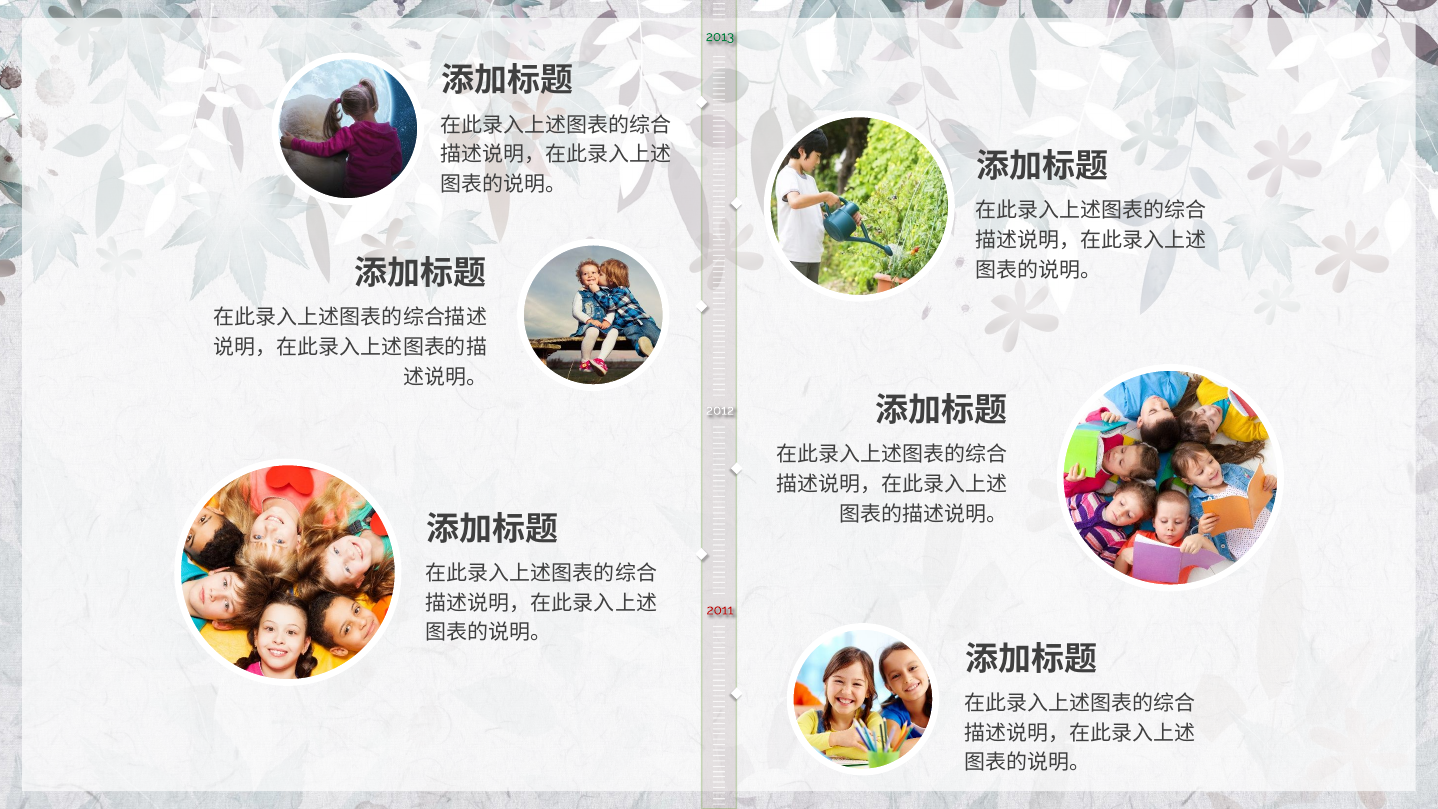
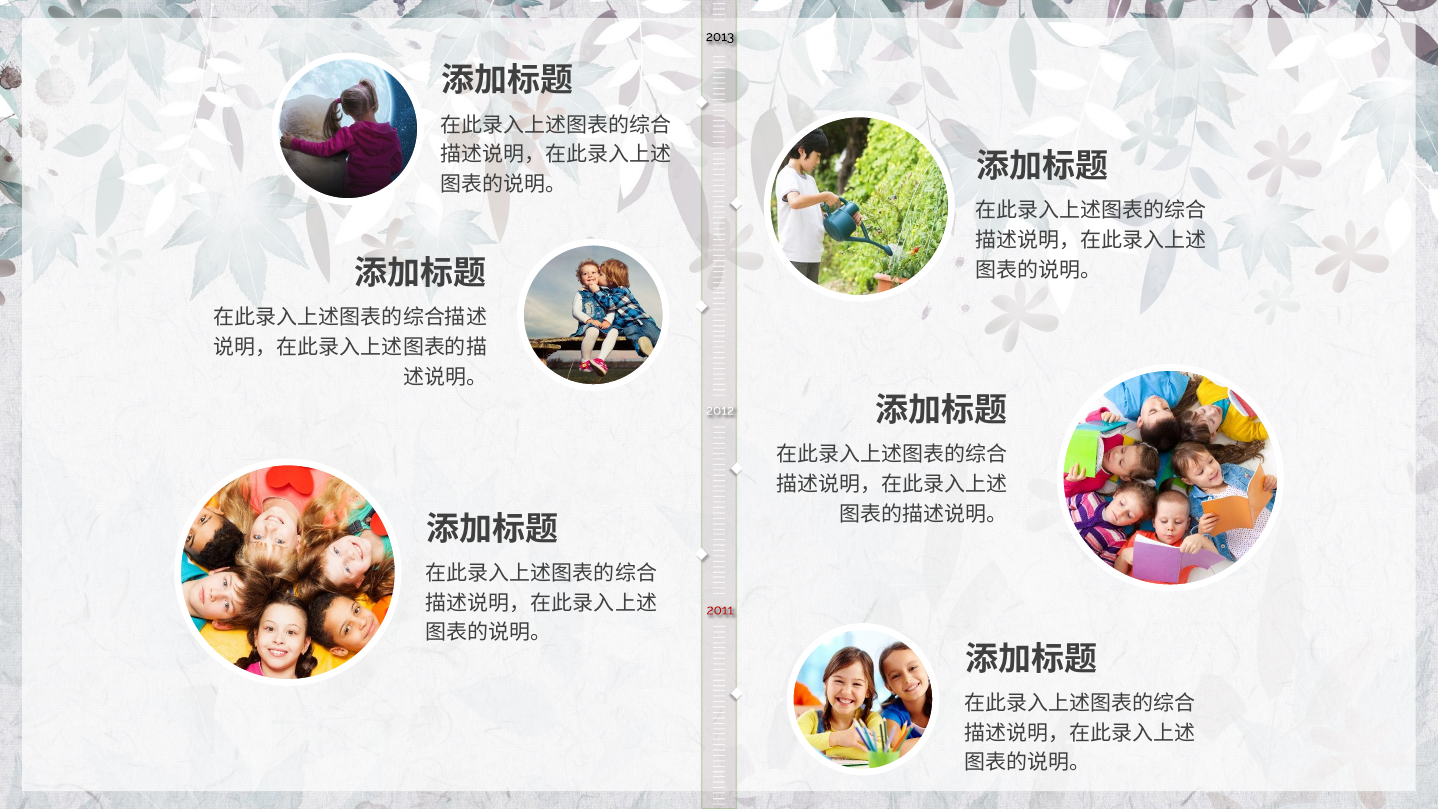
2013 colour: green -> black (720, 37)
